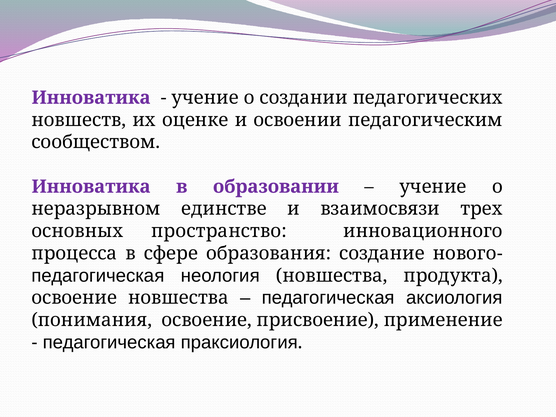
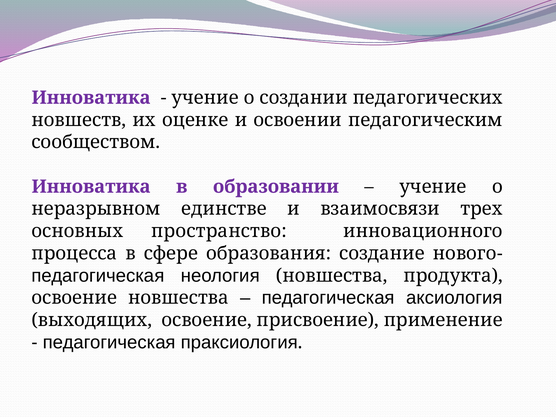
понимания: понимания -> выходящих (92, 320)
